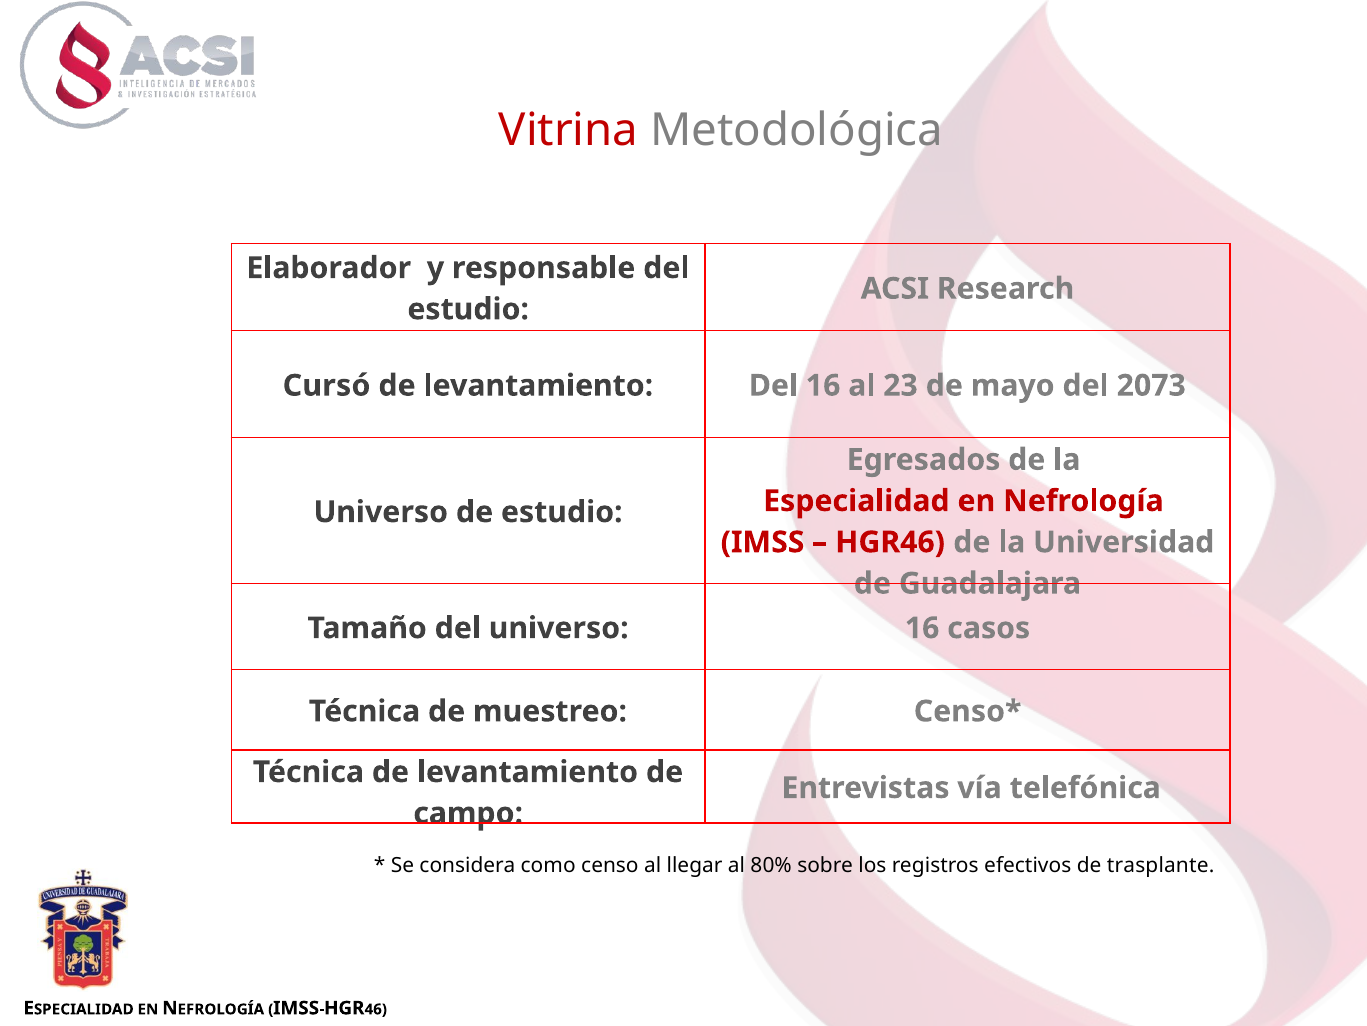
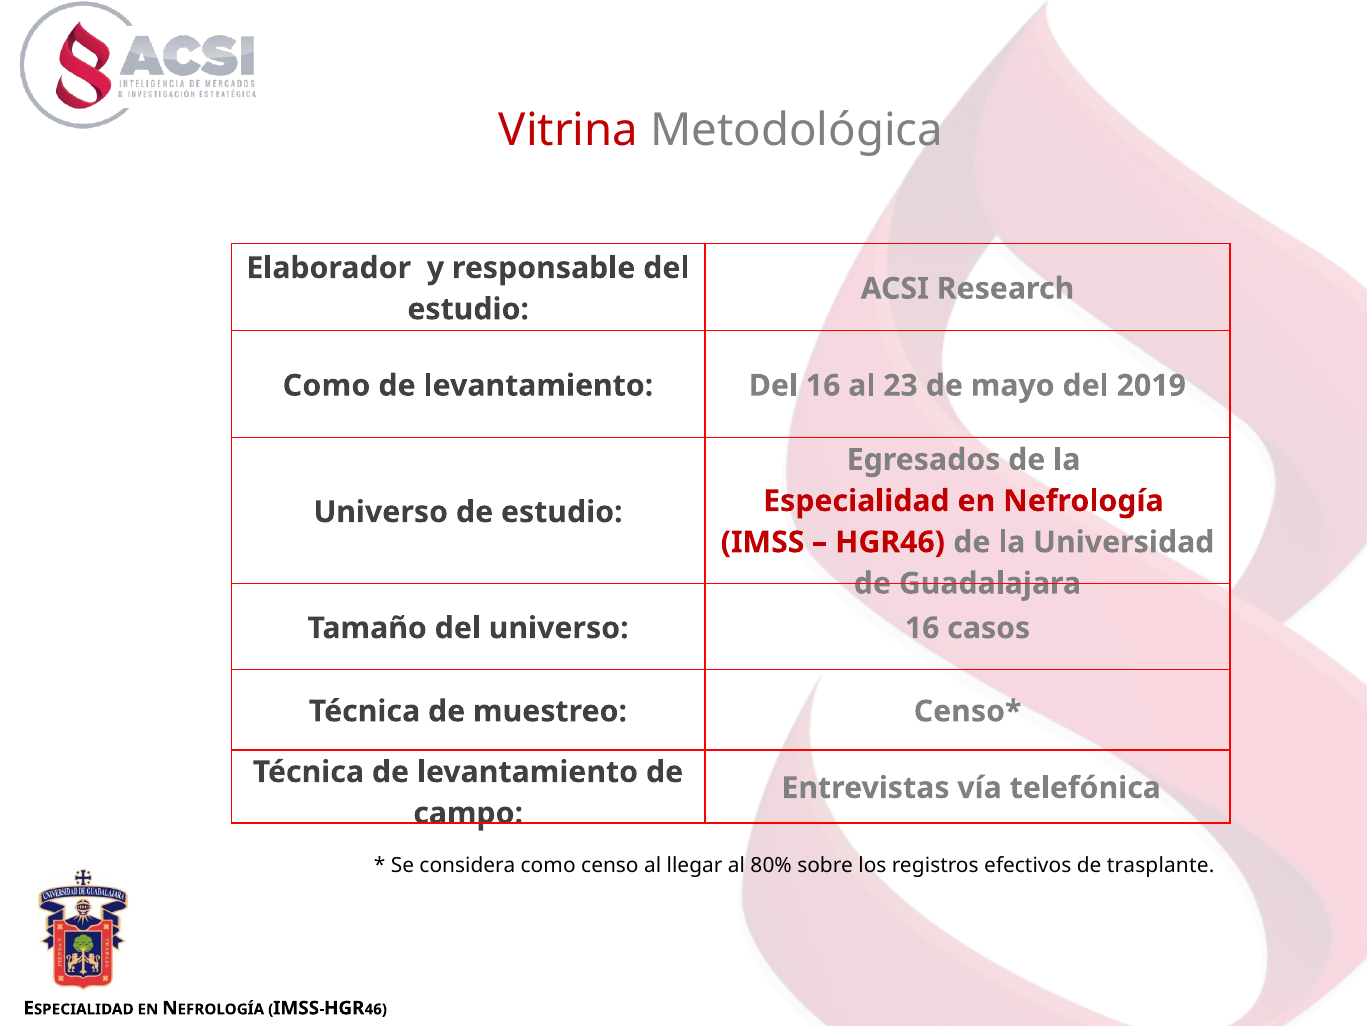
Cursó: Cursó -> Como (327, 385)
2073: 2073 -> 2019 (1151, 385)
